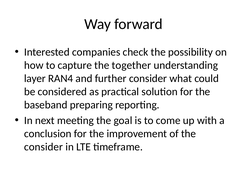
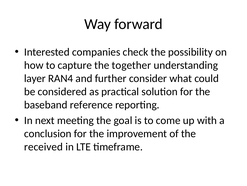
preparing: preparing -> reference (91, 105)
consider: consider -> received (44, 146)
